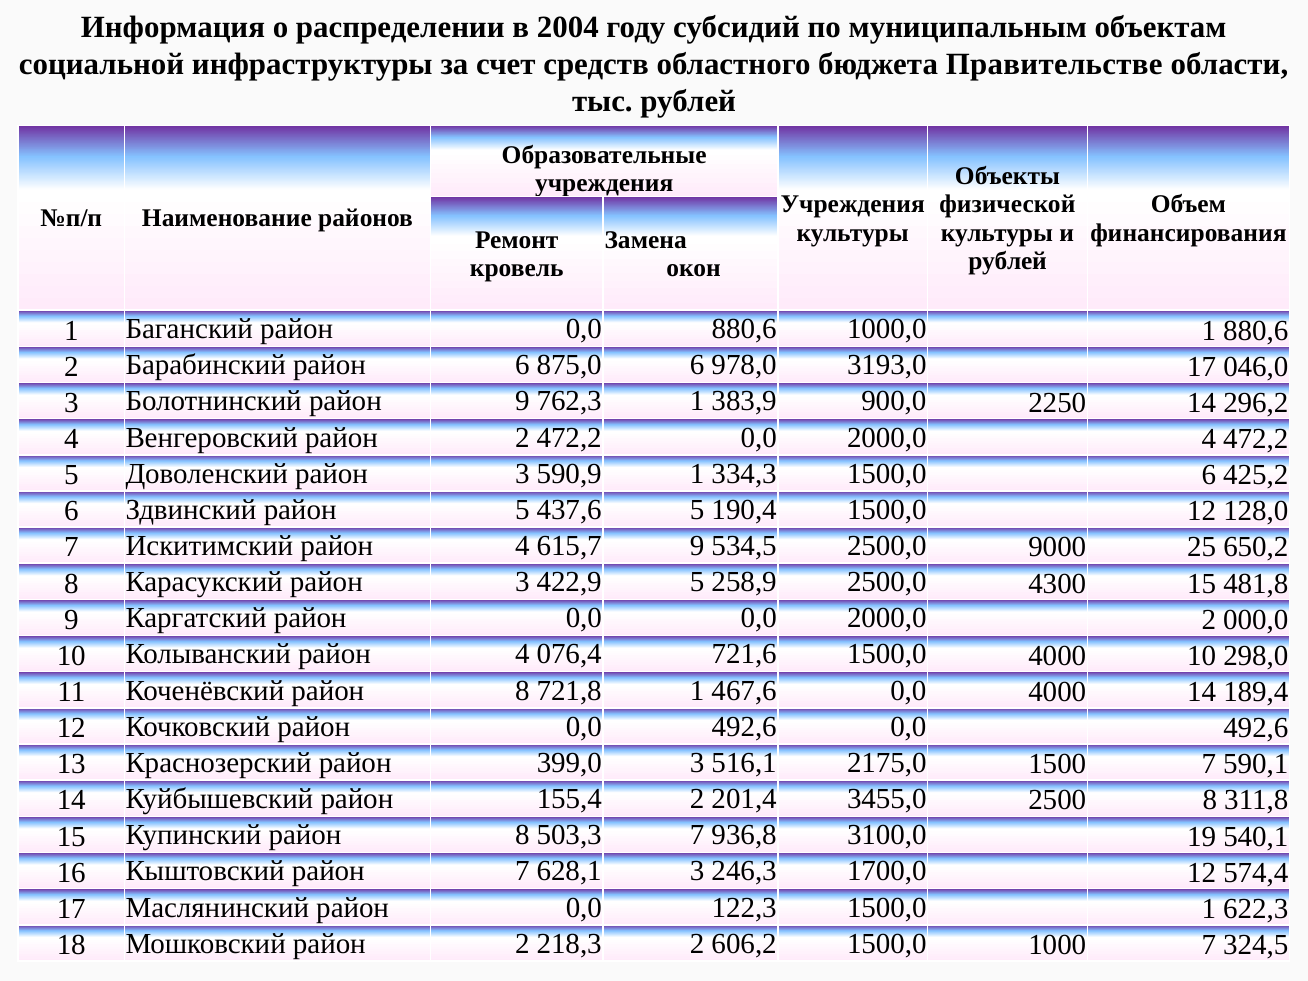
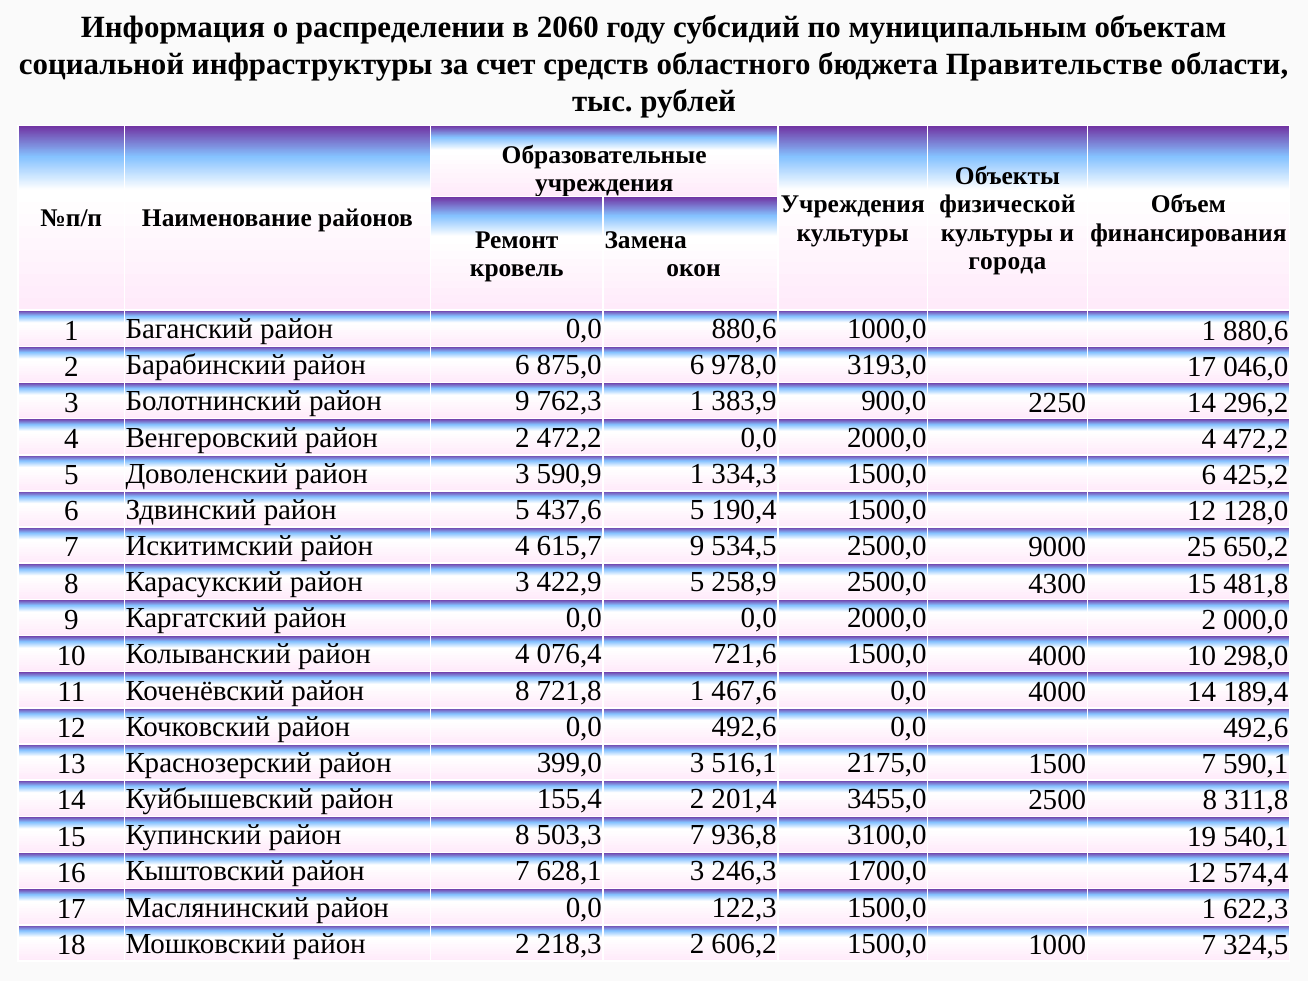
2004: 2004 -> 2060 (568, 27)
рублей: рублей -> города (1007, 261)
